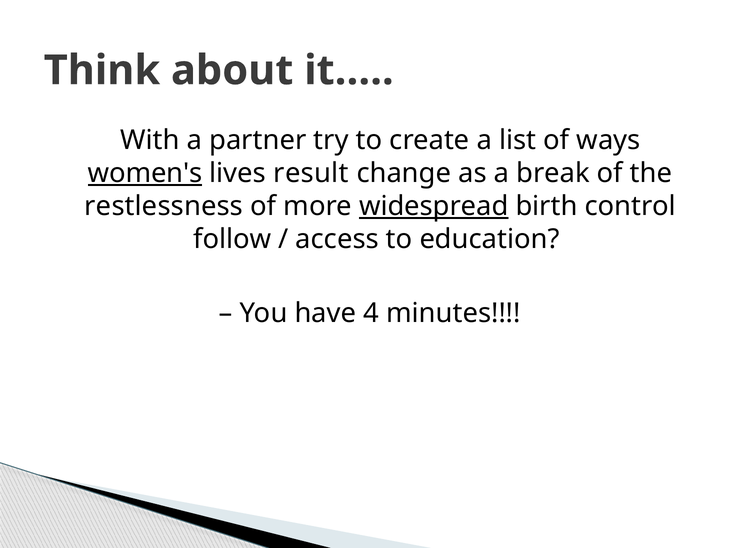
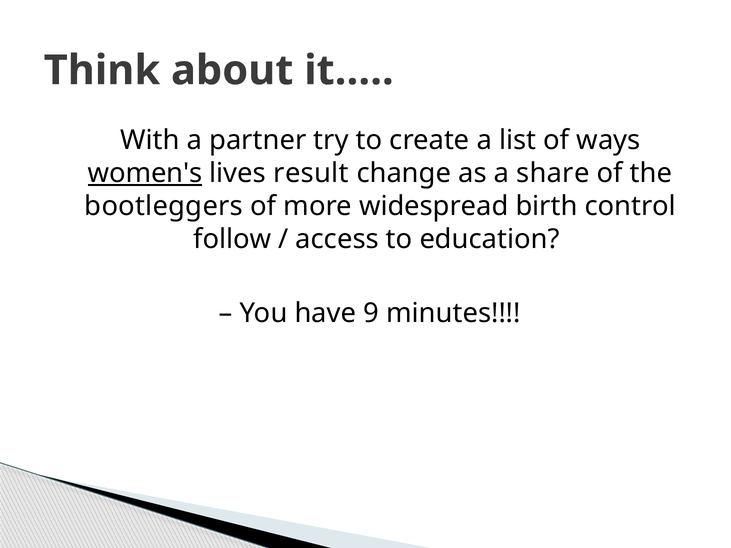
break: break -> share (553, 173)
restlessness: restlessness -> bootleggers (164, 206)
widespread underline: present -> none (434, 206)
4: 4 -> 9 (371, 313)
